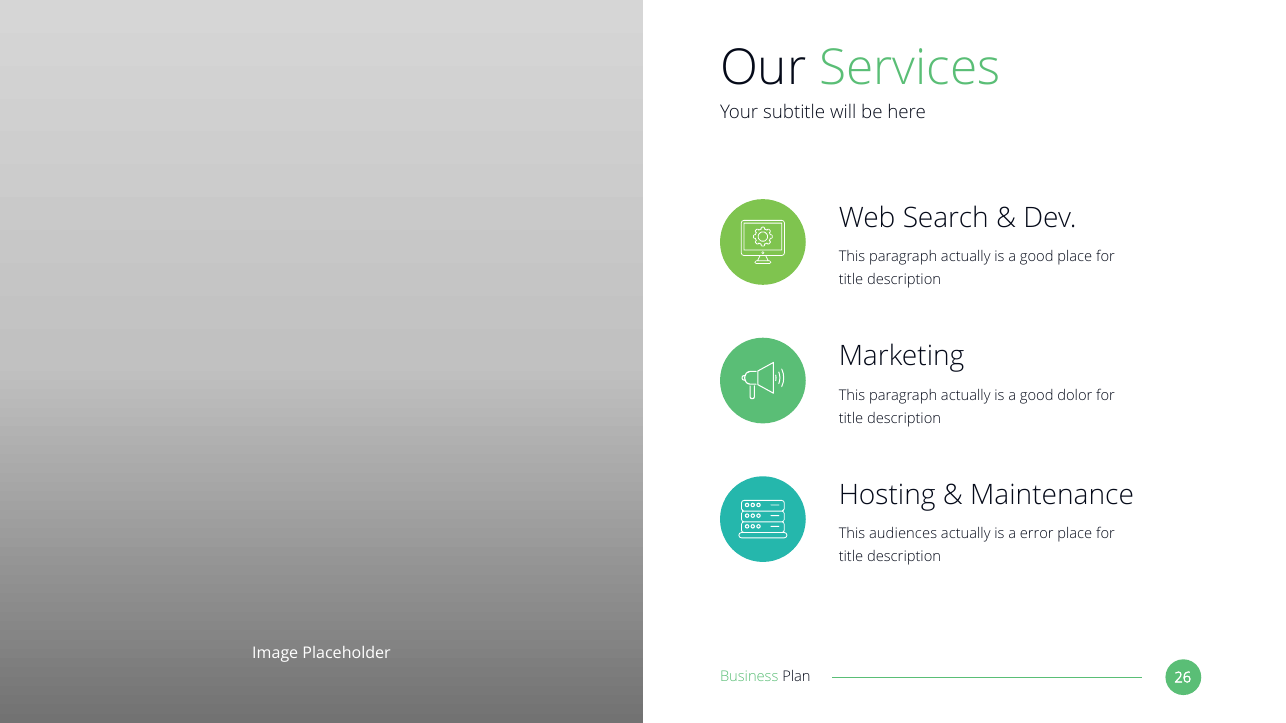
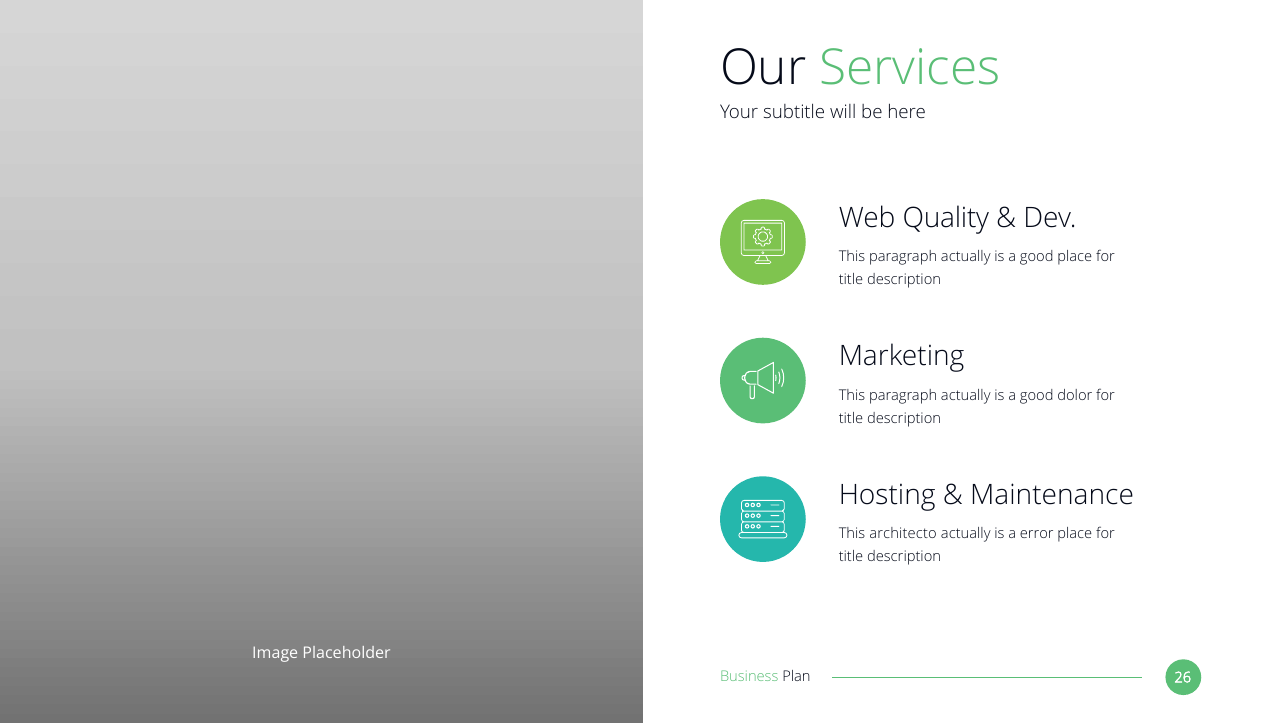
Search: Search -> Quality (946, 218)
audiences: audiences -> architecto (903, 534)
